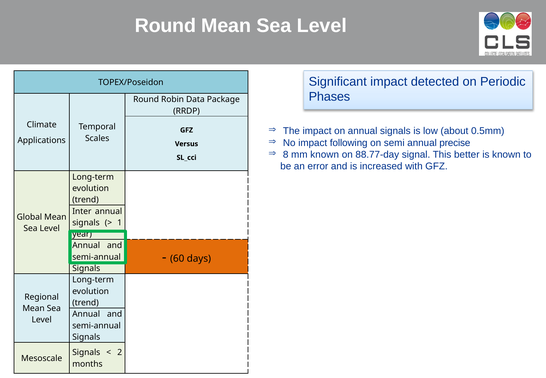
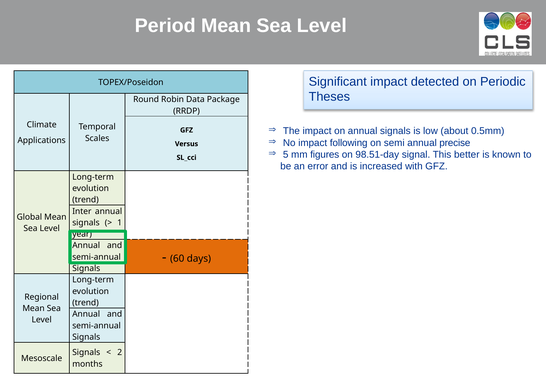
Round: Round -> Period (165, 26)
Phases: Phases -> Theses (329, 97)
8: 8 -> 5 (286, 155)
mm known: known -> figures (325, 155)
88.77-day: 88.77-day -> 98.51-day (377, 155)
